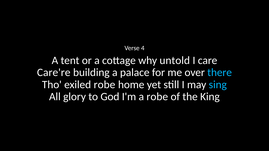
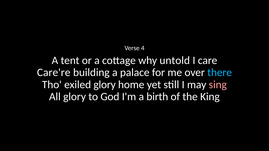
exiled robe: robe -> glory (105, 85)
sing colour: light blue -> pink (218, 85)
a robe: robe -> birth (157, 97)
